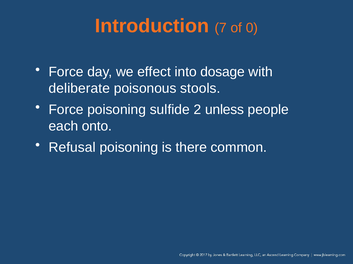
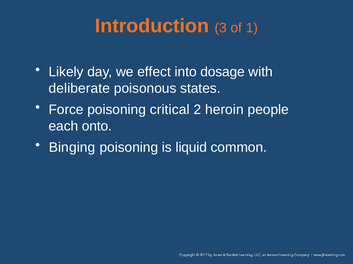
7: 7 -> 3 (221, 28)
0: 0 -> 1 (252, 28)
Force: Force -> Likely (66, 72)
stools: stools -> states (200, 89)
sulfide: sulfide -> critical (170, 110)
unless: unless -> heroin (224, 110)
Refusal: Refusal -> Binging (72, 148)
there: there -> liquid (191, 148)
